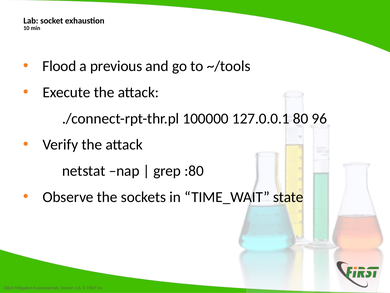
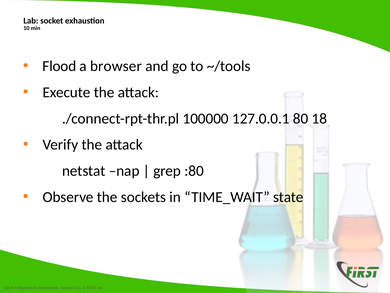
previous: previous -> browser (116, 66)
96: 96 -> 18 (319, 118)
